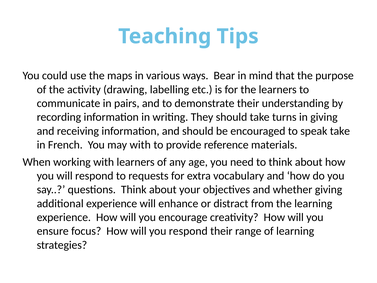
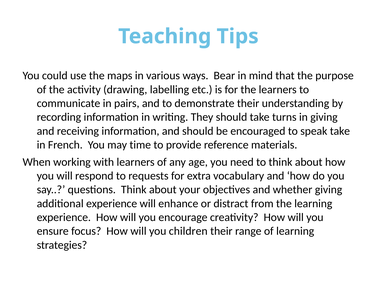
may with: with -> time (140, 145)
you respond: respond -> children (188, 231)
